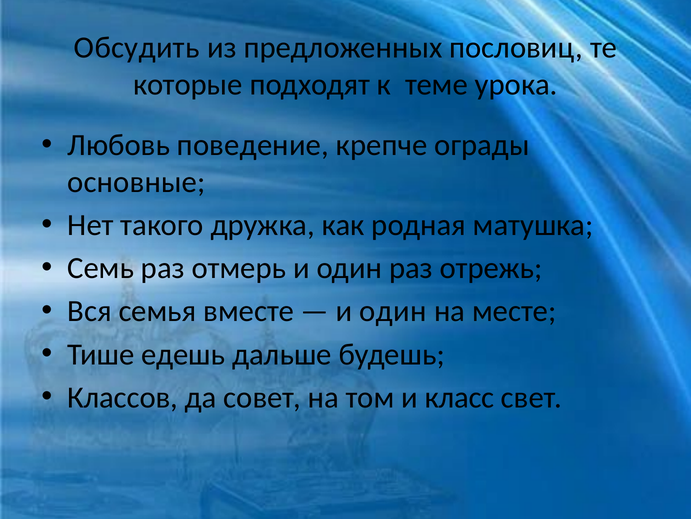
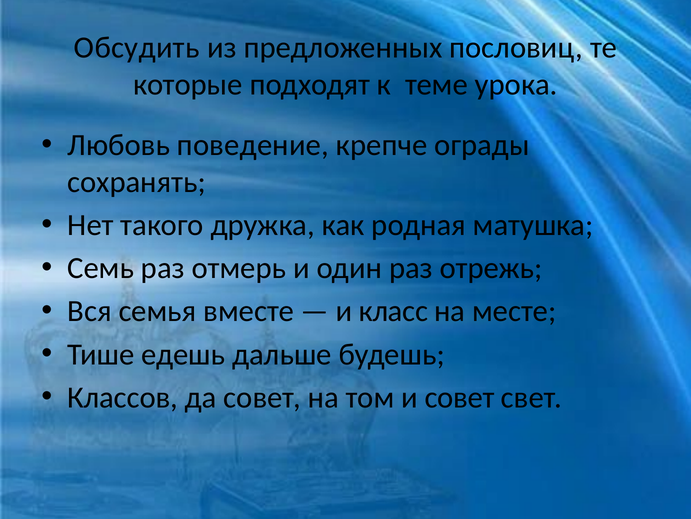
основные: основные -> сохранять (137, 182)
один: один -> класс (393, 311)
и класс: класс -> совет (460, 397)
